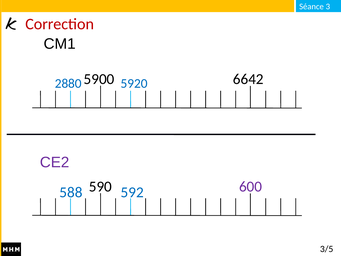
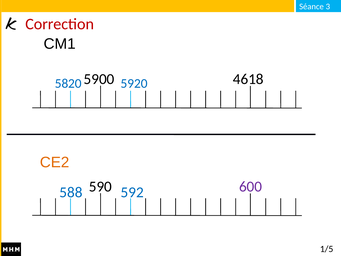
6642: 6642 -> 4618 (248, 79)
2880: 2880 -> 5820 (68, 83)
CE2 colour: purple -> orange (55, 162)
3/5: 3/5 -> 1/5 (327, 249)
